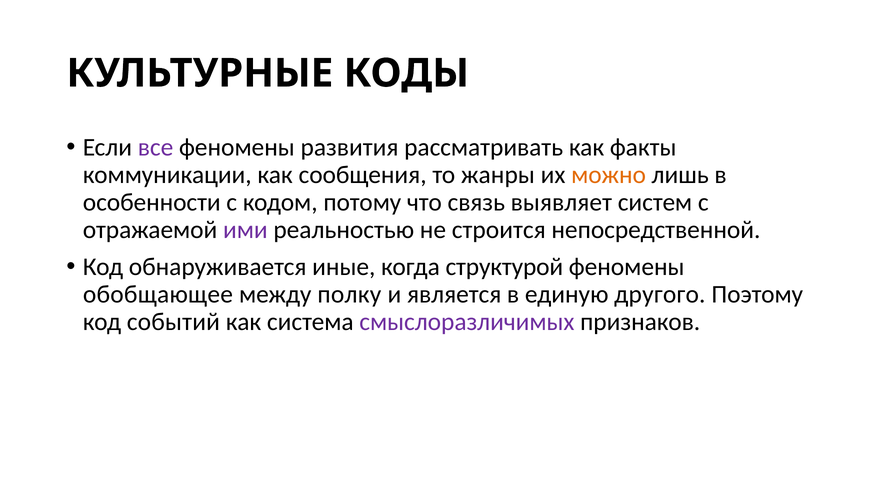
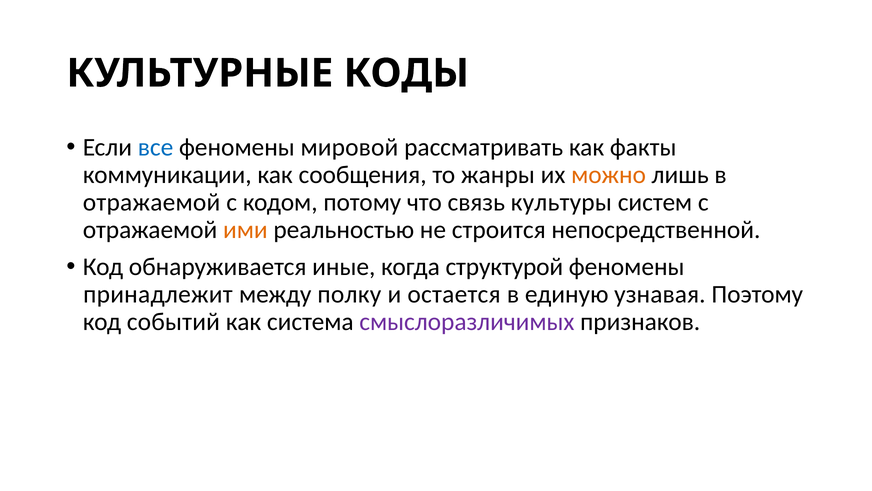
все colour: purple -> blue (156, 147)
развития: развития -> мировой (349, 147)
особенности: особенности -> отражаемой (152, 202)
выявляет: выявляет -> культуры (561, 202)
ими colour: purple -> orange (245, 230)
обобщающее: обобщающее -> принадлежит (158, 294)
является: является -> остается (454, 294)
другого: другого -> узнавая (660, 294)
